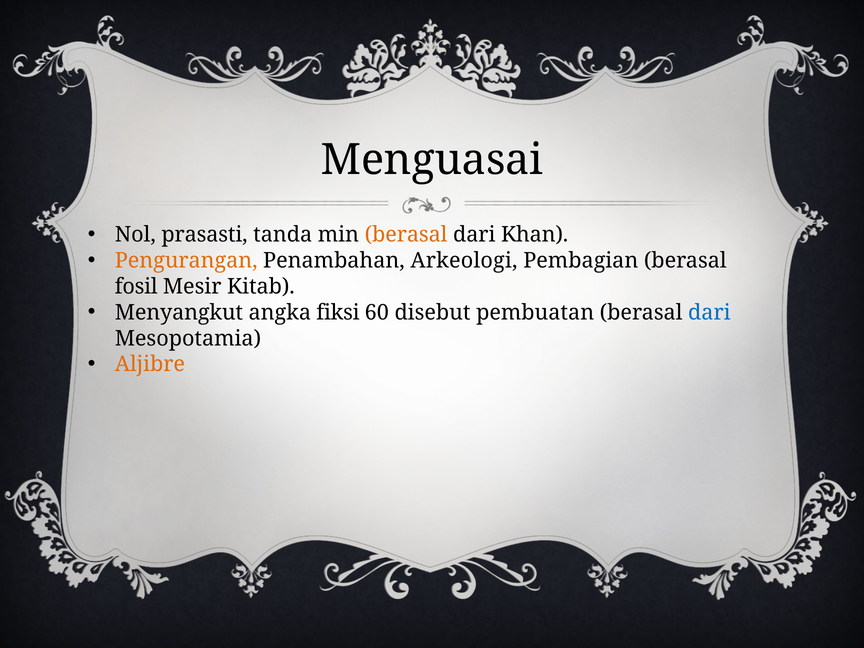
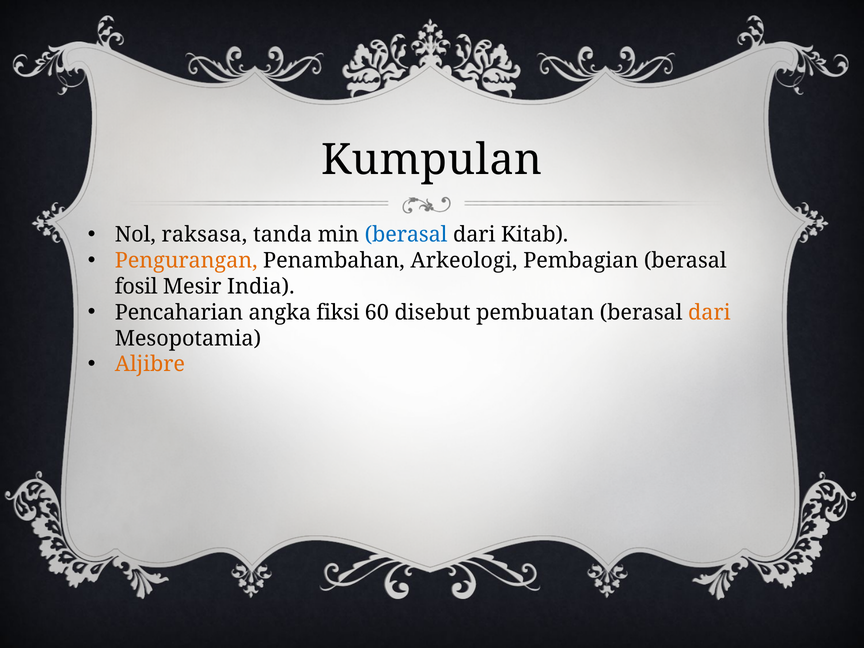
Menguasai: Menguasai -> Kumpulan (432, 160)
prasasti: prasasti -> raksasa (204, 235)
berasal colour: orange -> blue (406, 235)
Khan: Khan -> Kitab (535, 235)
Kitab: Kitab -> India (261, 287)
Menyangkut: Menyangkut -> Pencaharian (179, 313)
dari colour: blue -> orange (709, 313)
